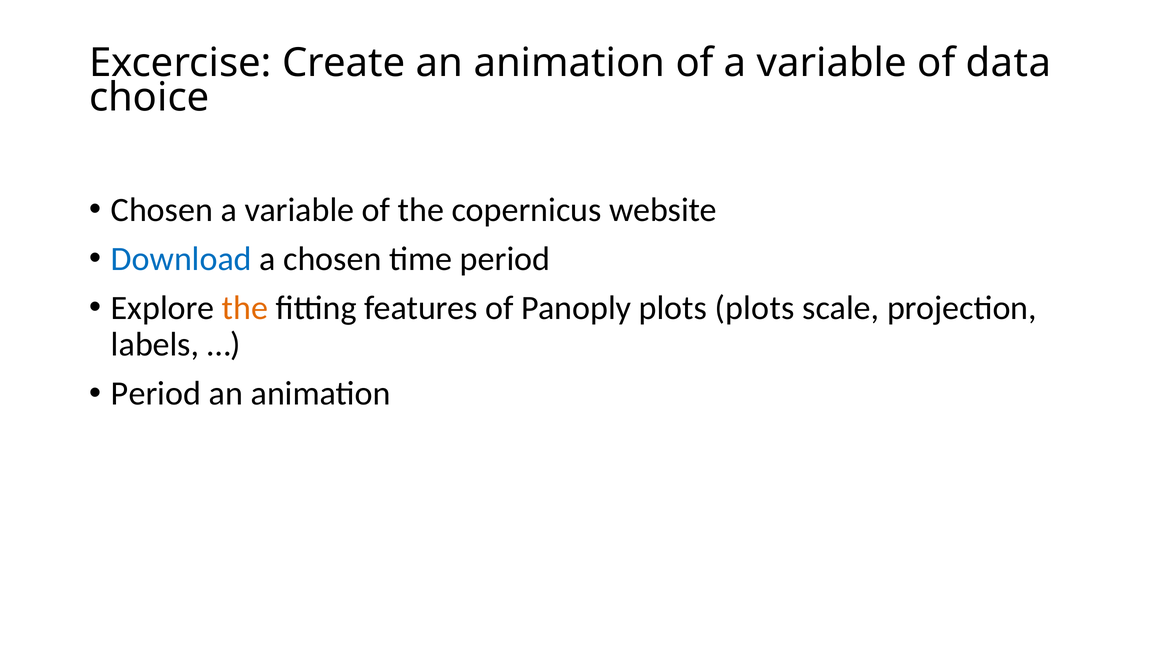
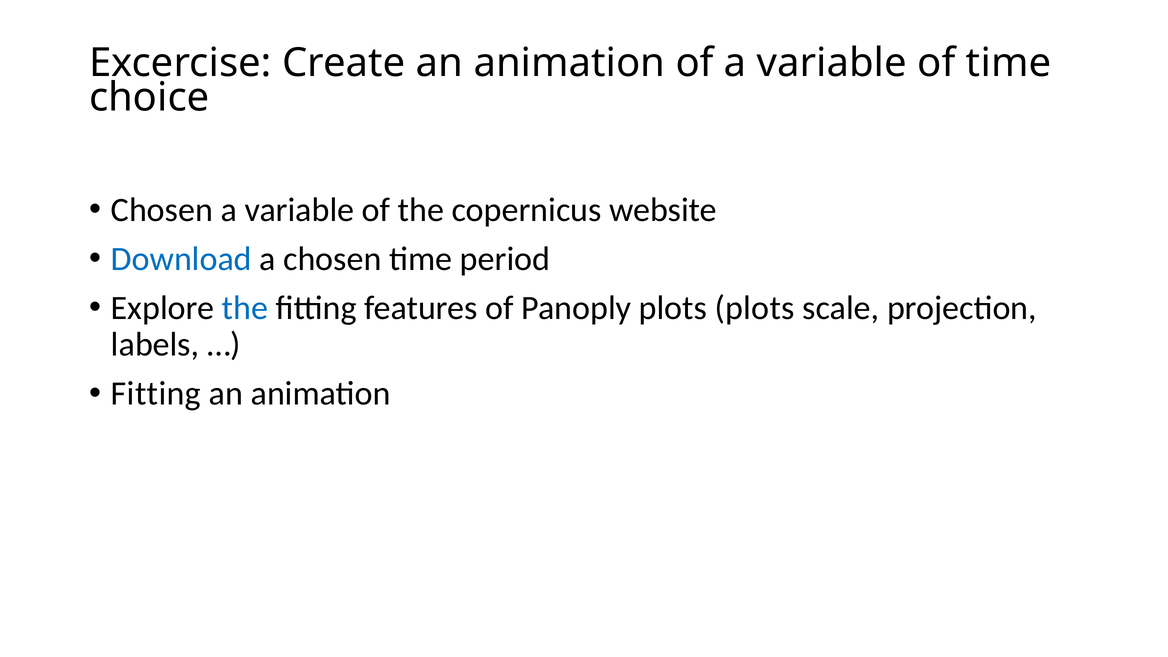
of data: data -> time (1009, 63)
the colour: orange -> blue (245, 308)
Period: Period -> Fitting (156, 394)
